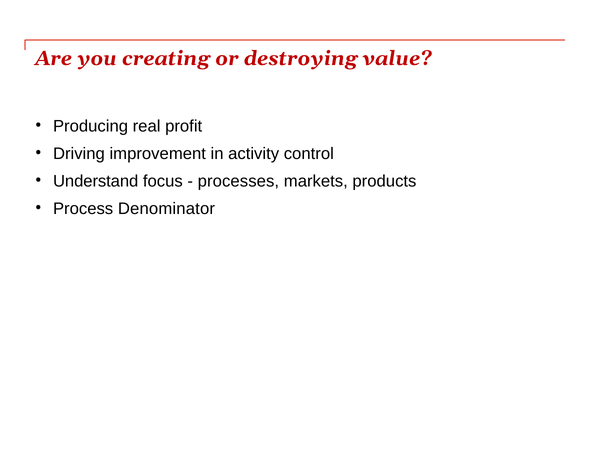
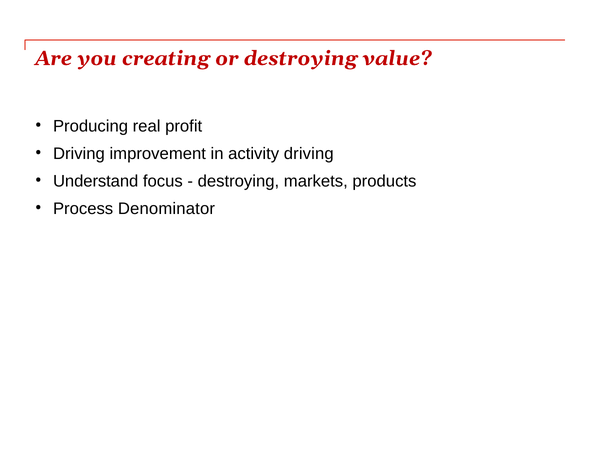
activity control: control -> driving (309, 154)
processes: processes -> destroying (238, 181)
